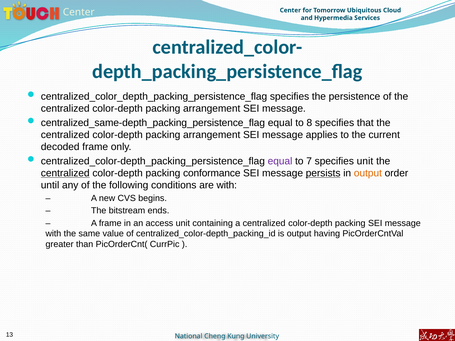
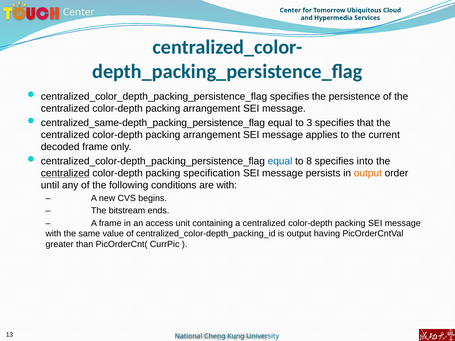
8: 8 -> 3 (309, 123)
equal colour: purple -> blue (280, 161)
7: 7 -> 8 (309, 161)
specifies unit: unit -> into (365, 161)
conformance: conformance -> specification (212, 173)
persists underline: present -> none (323, 173)
